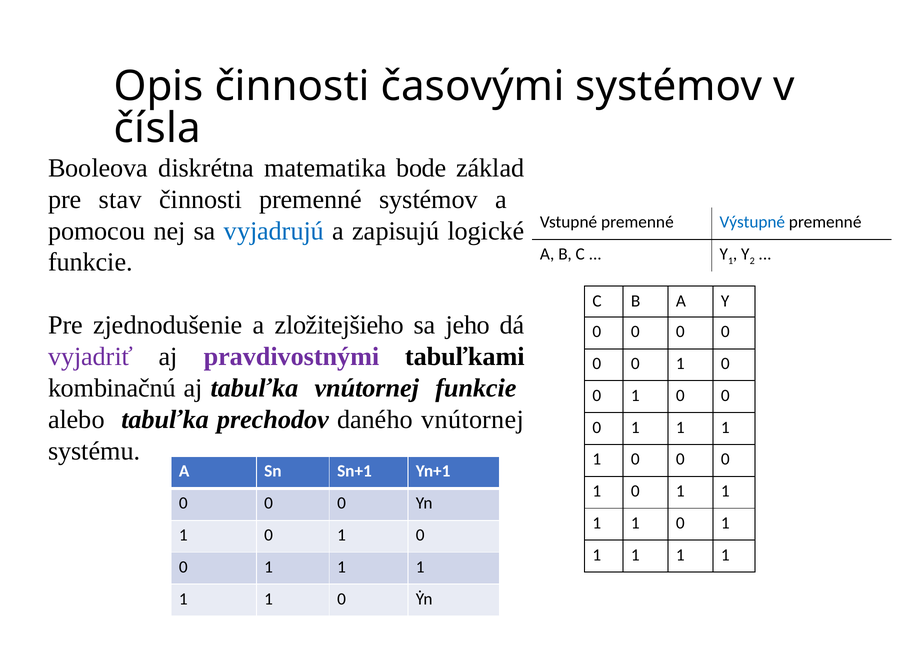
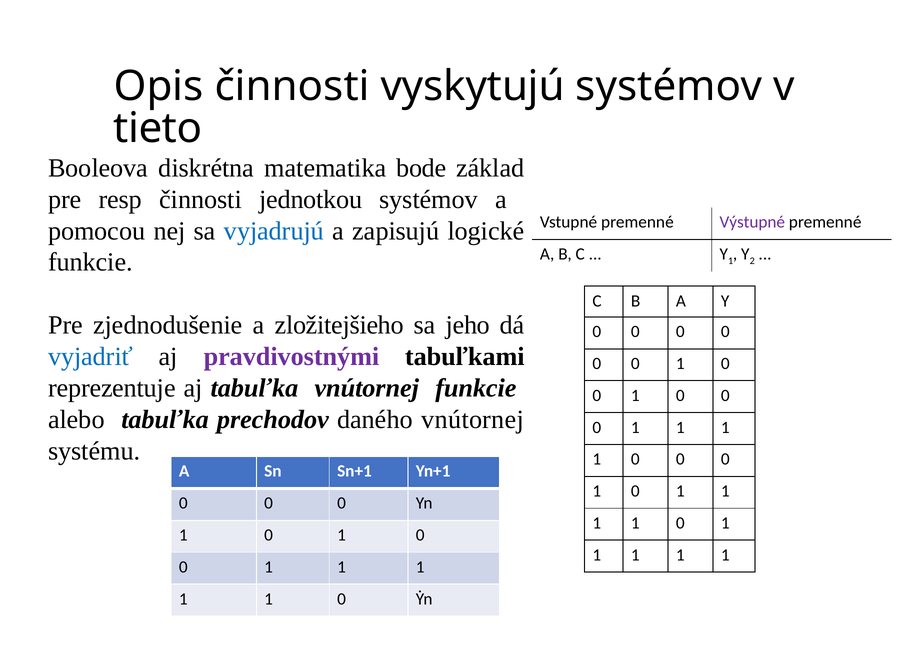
časovými: časovými -> vyskytujú (473, 86)
čísla: čísla -> tieto (158, 128)
stav: stav -> resp (120, 199)
činnosti premenné: premenné -> jednotkou (311, 199)
Výstupné colour: blue -> purple (752, 222)
vyjadriť colour: purple -> blue (91, 357)
kombinačnú: kombinačnú -> reprezentuje (112, 388)
